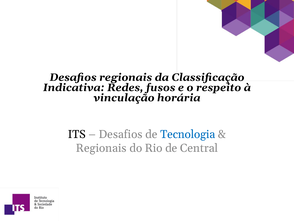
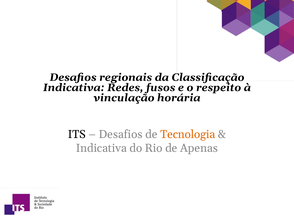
Tecnologia colour: blue -> orange (188, 134)
Regionais: Regionais -> Indicativa (101, 148)
Central: Central -> Apenas (199, 148)
